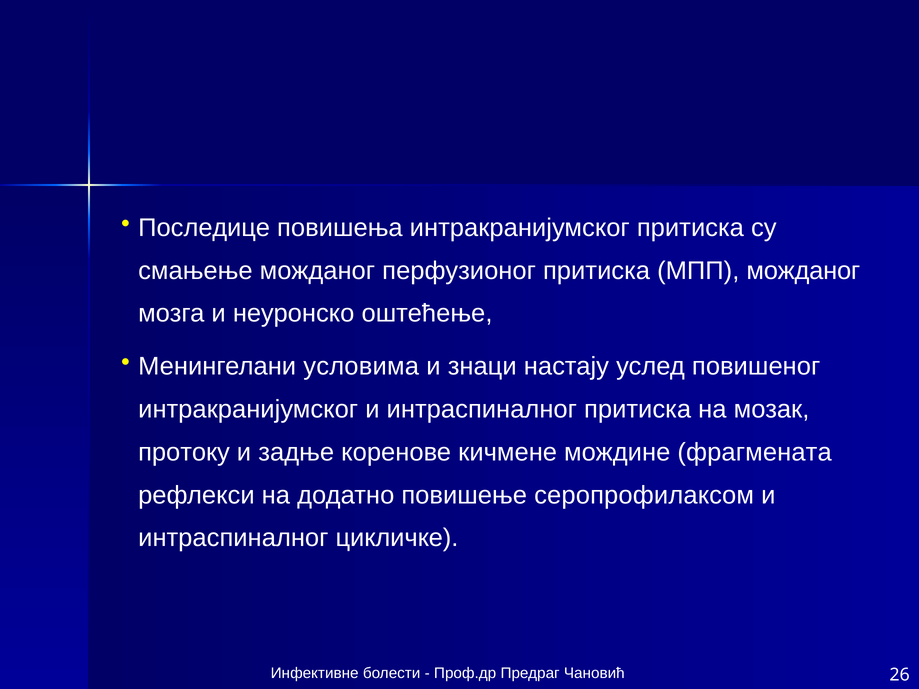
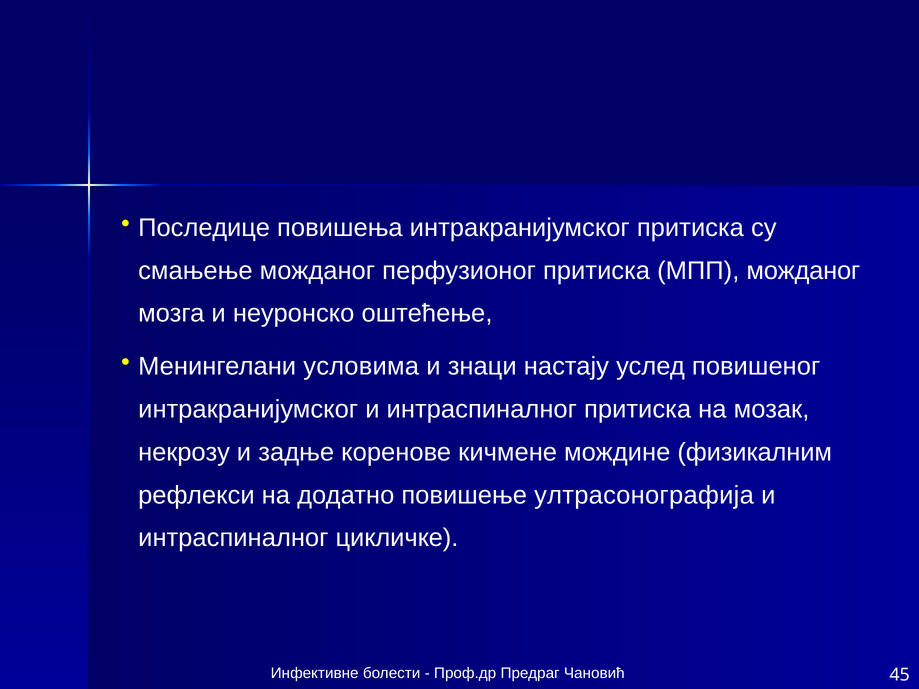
протоку: протоку -> некрозу (184, 452)
фрагмената: фрагмената -> физикалним (755, 452)
серопрофилаксом: серопрофилаксом -> ултрасонографија (644, 495)
26: 26 -> 45 (900, 675)
